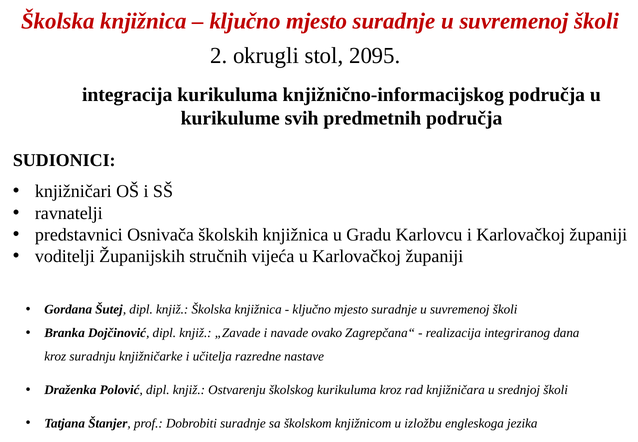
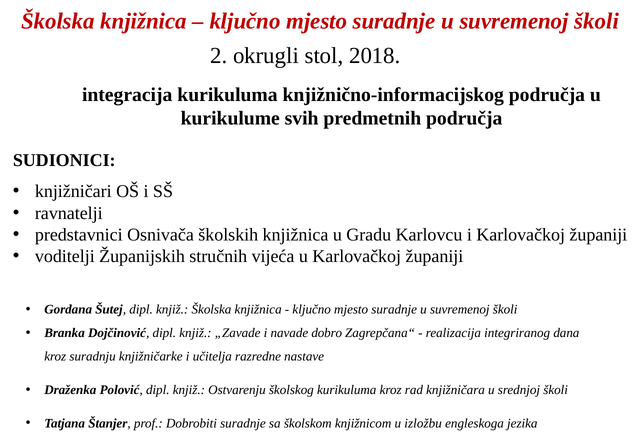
2095: 2095 -> 2018 (375, 56)
ovako: ovako -> dobro (327, 333)
